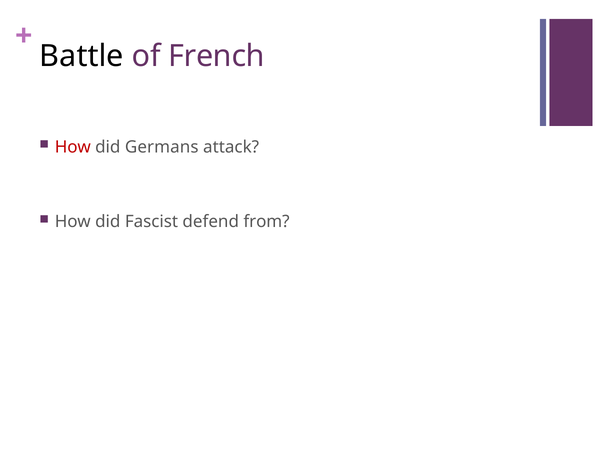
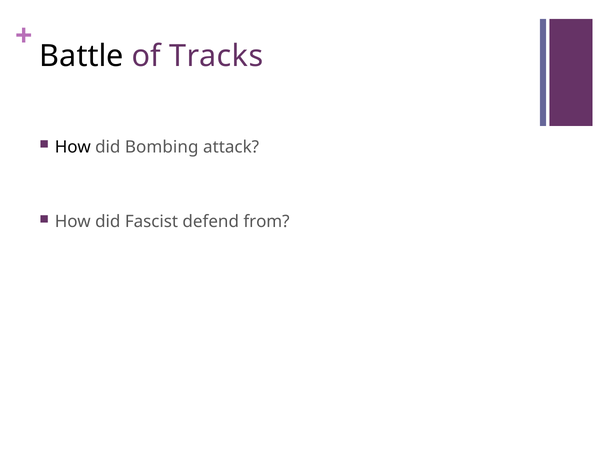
French: French -> Tracks (216, 56)
How colour: red -> black (73, 147)
Germans: Germans -> Bombing (162, 147)
